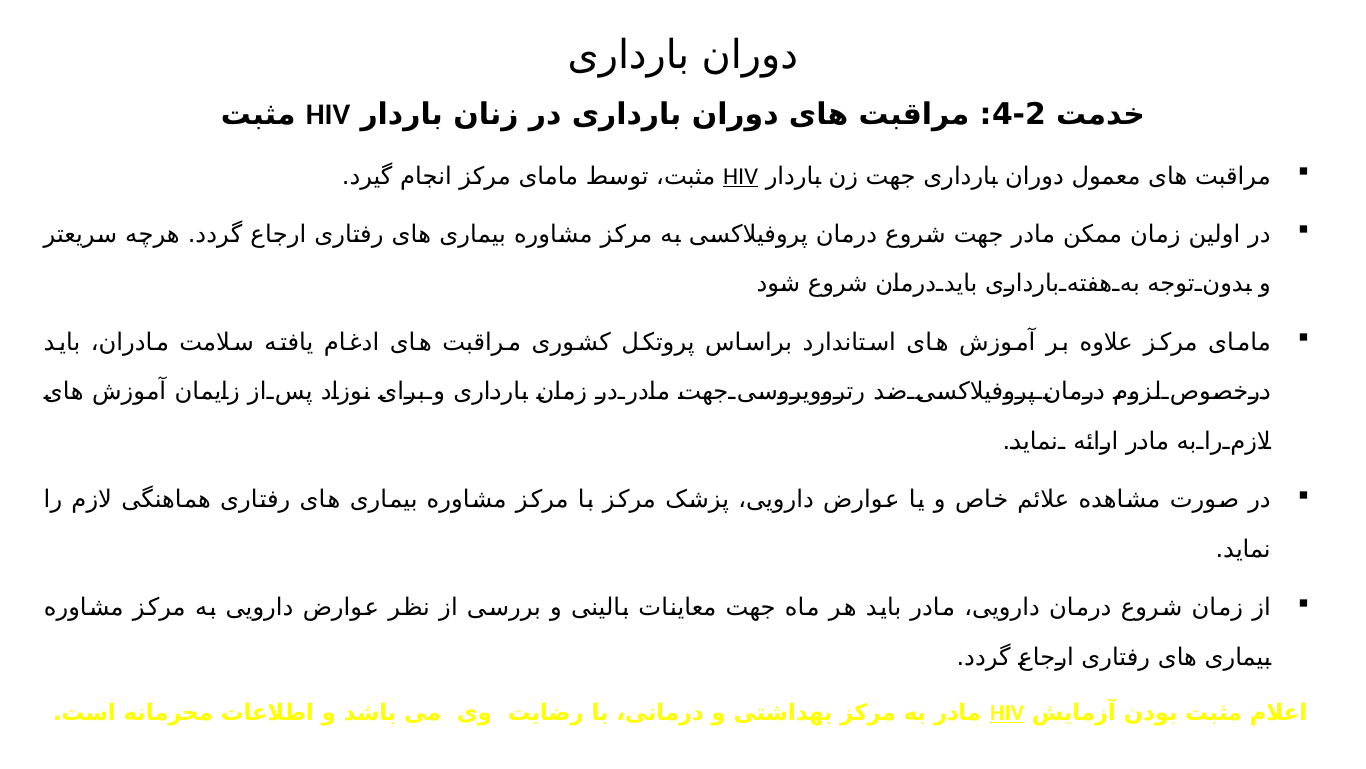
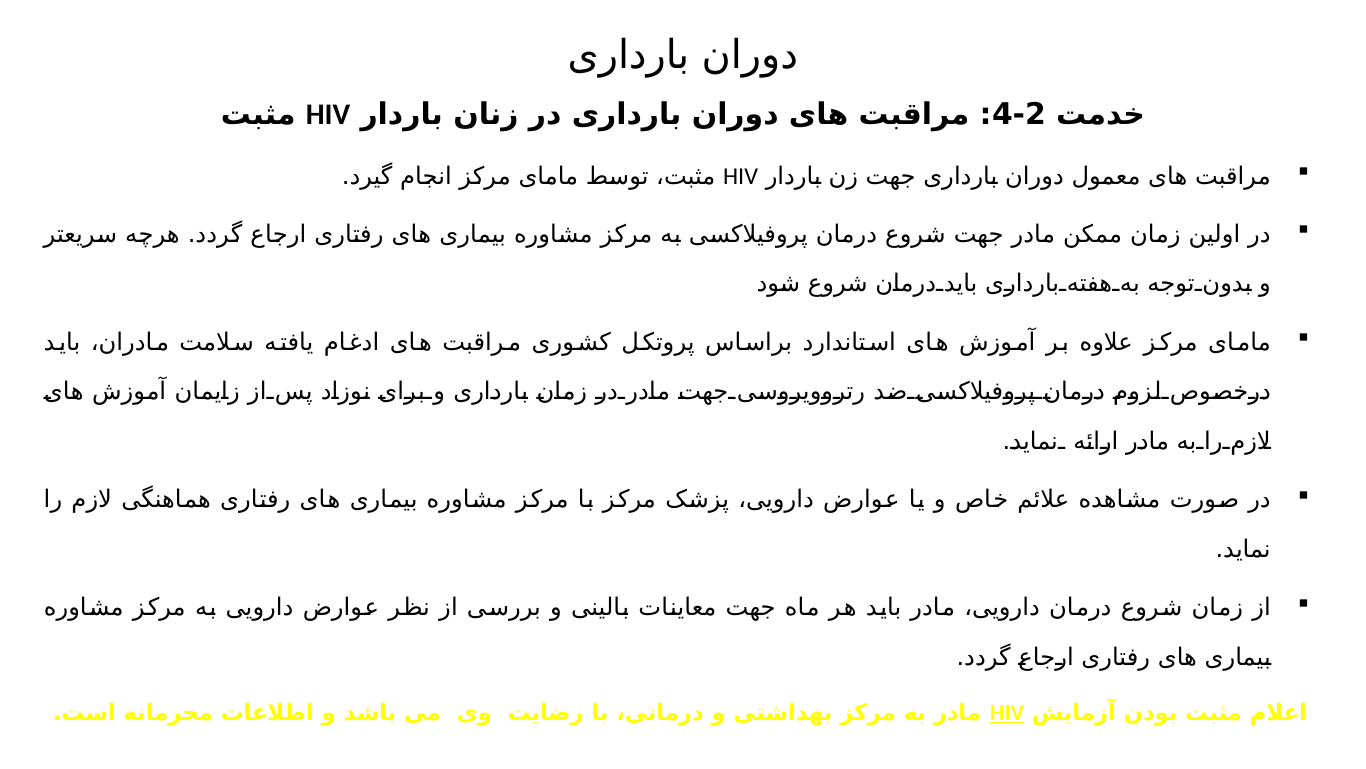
HIV underline: present -> none (741, 176)
